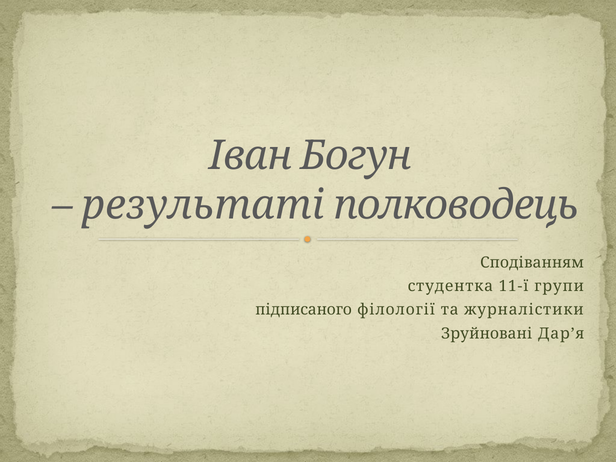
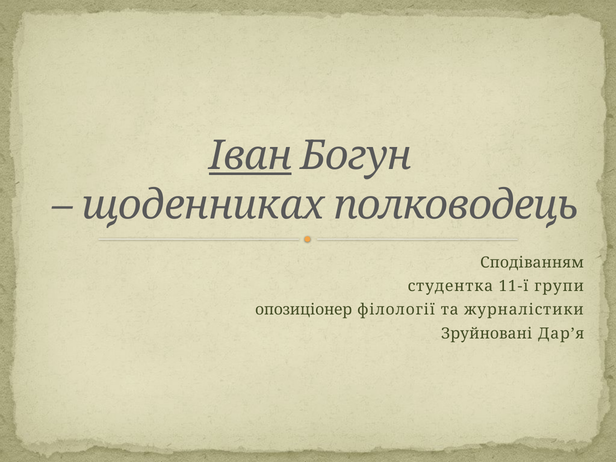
Іван underline: none -> present (251, 156)
результаті: результаті -> щоденниках (203, 205)
підписаного: підписаного -> опозиціонер (304, 310)
